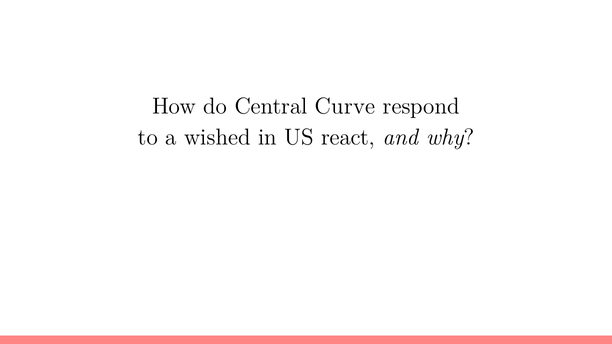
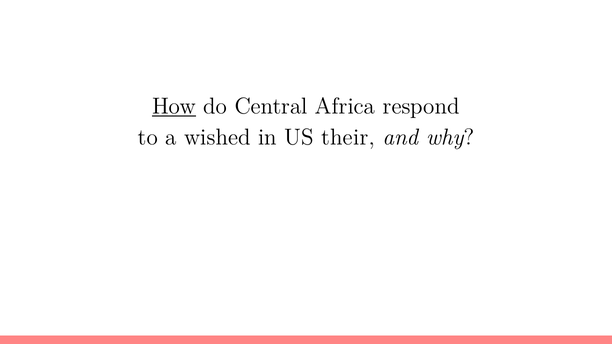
How underline: none -> present (174, 106)
Curve: Curve -> Africa (345, 106)
react: react -> their (348, 137)
